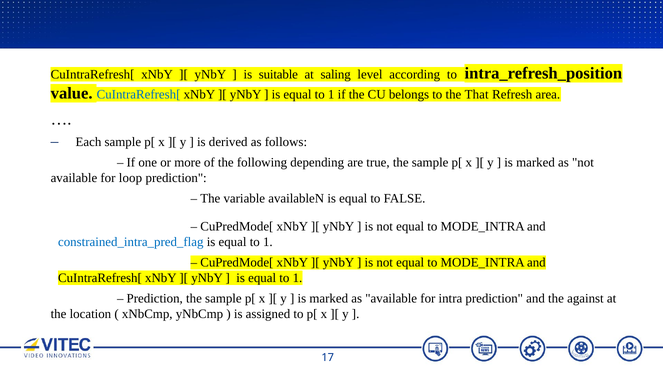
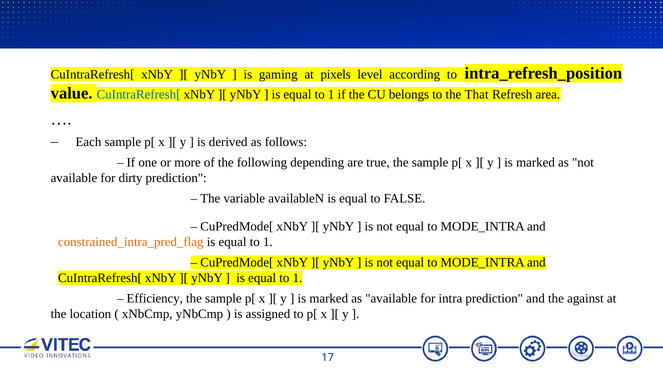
suitable: suitable -> gaming (278, 74)
saling: saling -> pixels (336, 74)
loop: loop -> dirty (131, 178)
constrained_intra_pred_flag colour: blue -> orange (131, 242)
Prediction: Prediction -> Efficiency (155, 299)
